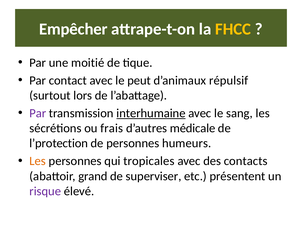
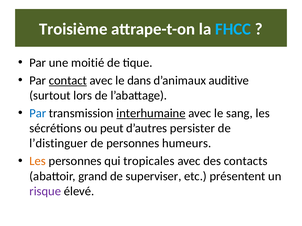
Empêcher: Empêcher -> Troisième (73, 29)
FHCC colour: yellow -> light blue (233, 29)
contact underline: none -> present (68, 81)
peut: peut -> dans (139, 81)
répulsif: répulsif -> auditive (229, 81)
Par colour: purple -> blue (38, 113)
frais: frais -> peut (112, 129)
médicale: médicale -> persister (193, 129)
l’protection: l’protection -> l’distinguer (59, 144)
